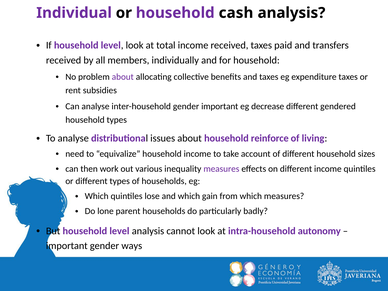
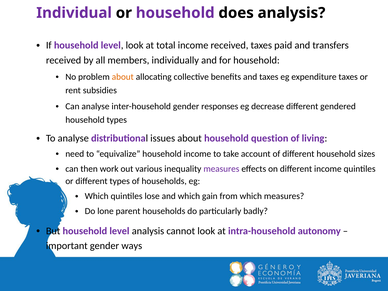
cash: cash -> does (236, 13)
about colour: purple -> orange (123, 77)
gender important: important -> responses (220, 106)
reinforce: reinforce -> question (270, 138)
